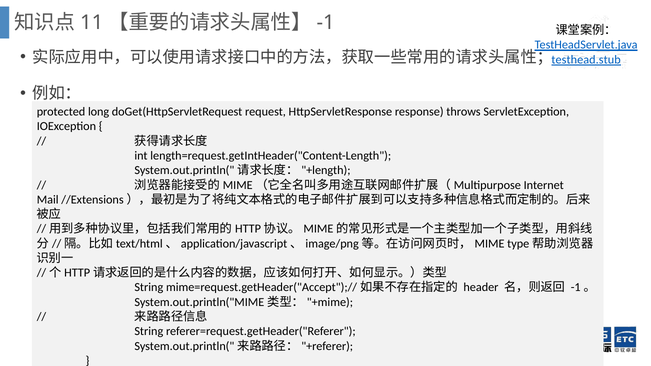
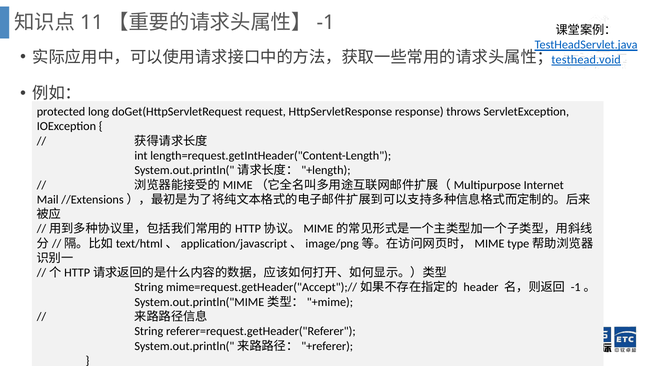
testhead.stub: testhead.stub -> testhead.void (586, 60)
